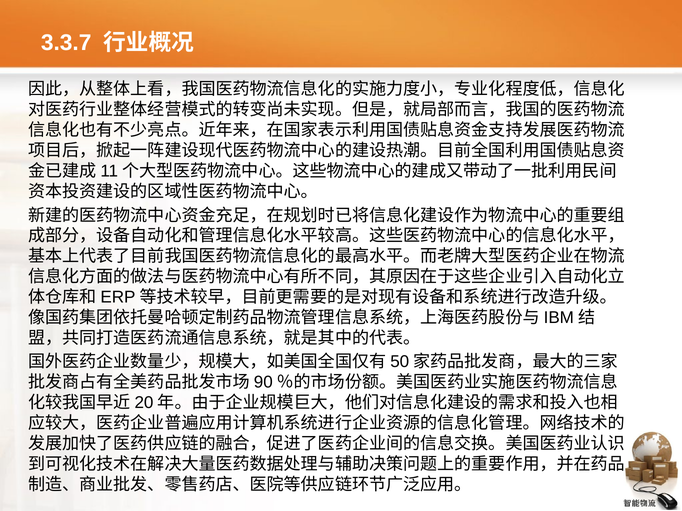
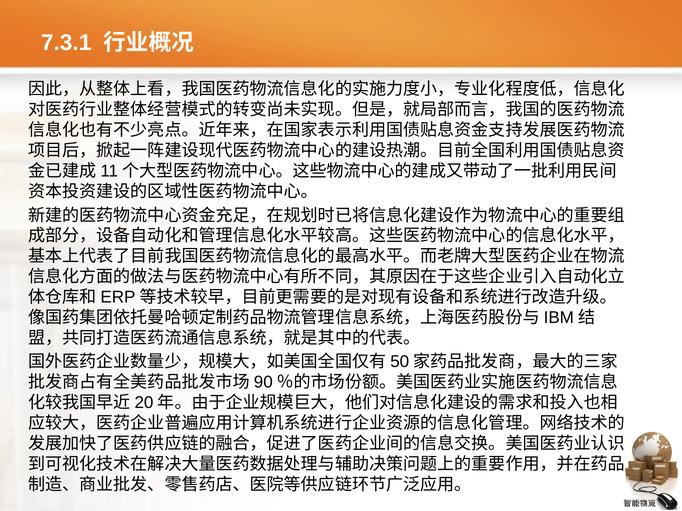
3.3.7: 3.3.7 -> 7.3.1 (66, 43)
